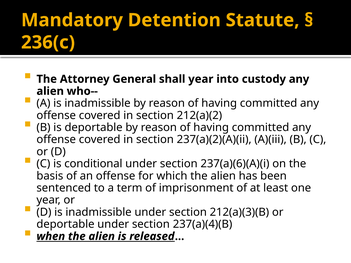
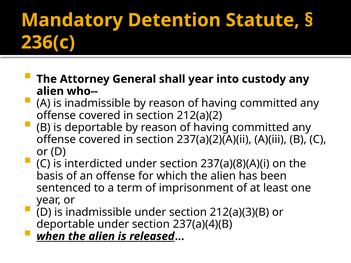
conditional: conditional -> interdicted (93, 164)
237(a)(6)(A)(i: 237(a)(6)(A)(i -> 237(a)(8)(A)(i (235, 164)
